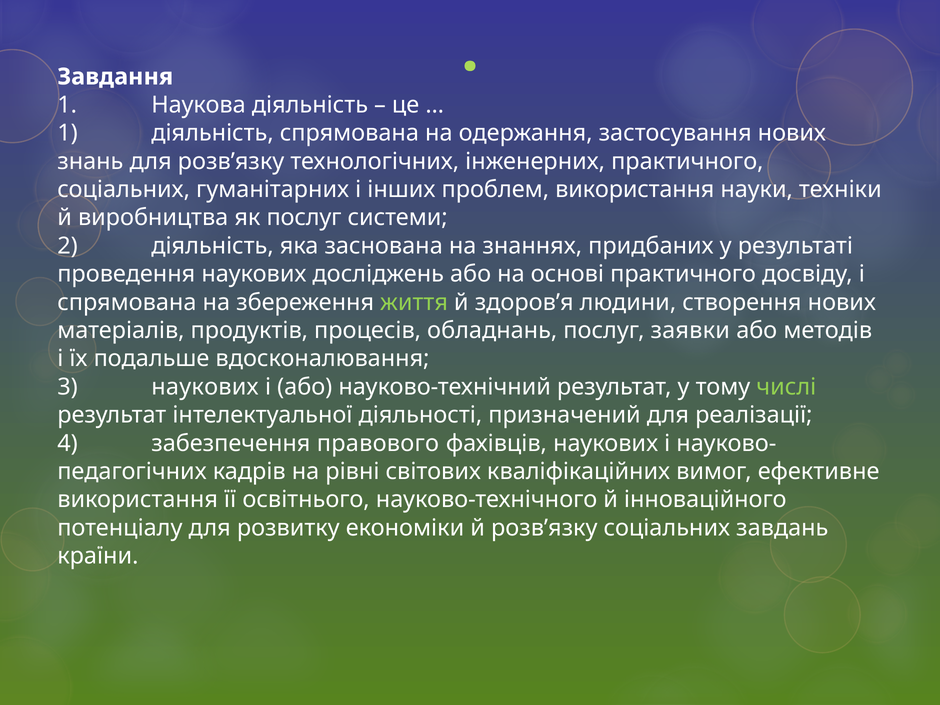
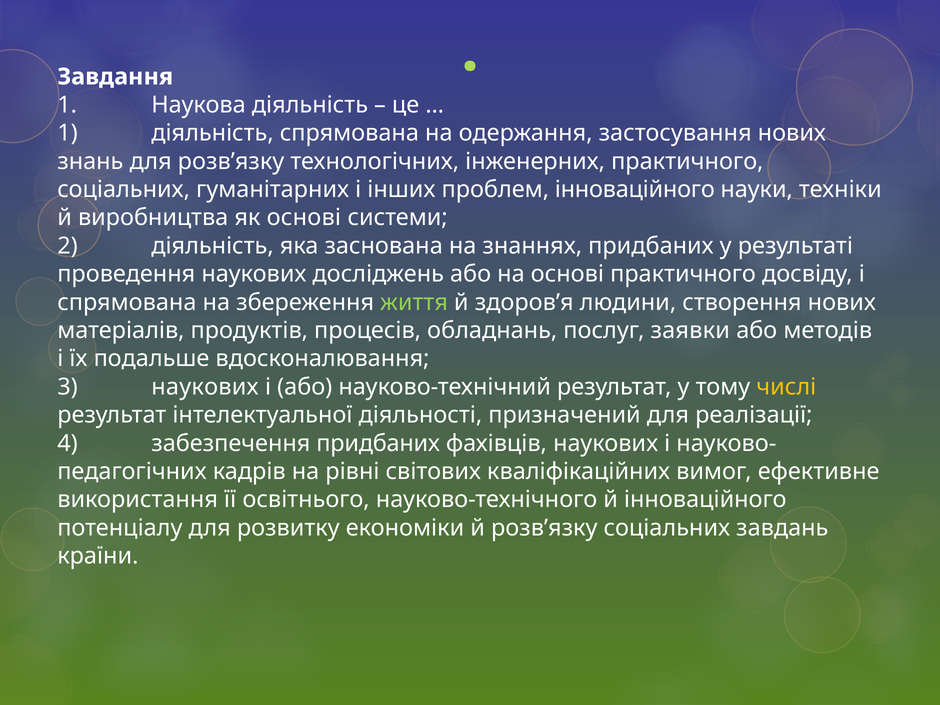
проблем використання: використання -> інноваційного (635, 190)
як послуг: послуг -> основі (304, 218)
числі colour: light green -> yellow (786, 387)
забезпечення правового: правового -> придбаних (378, 443)
